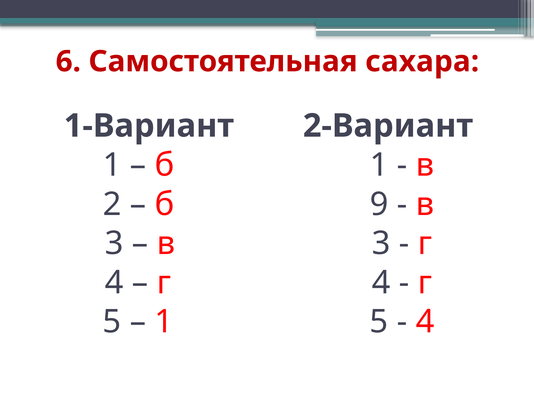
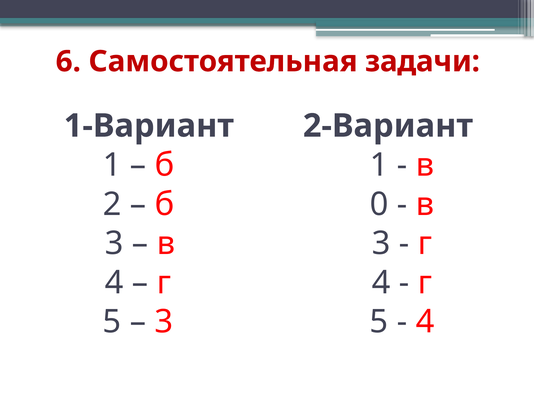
сахара: сахара -> задачи (422, 61)
9: 9 -> 0 (379, 204)
1: 1 -> 3 (164, 321)
